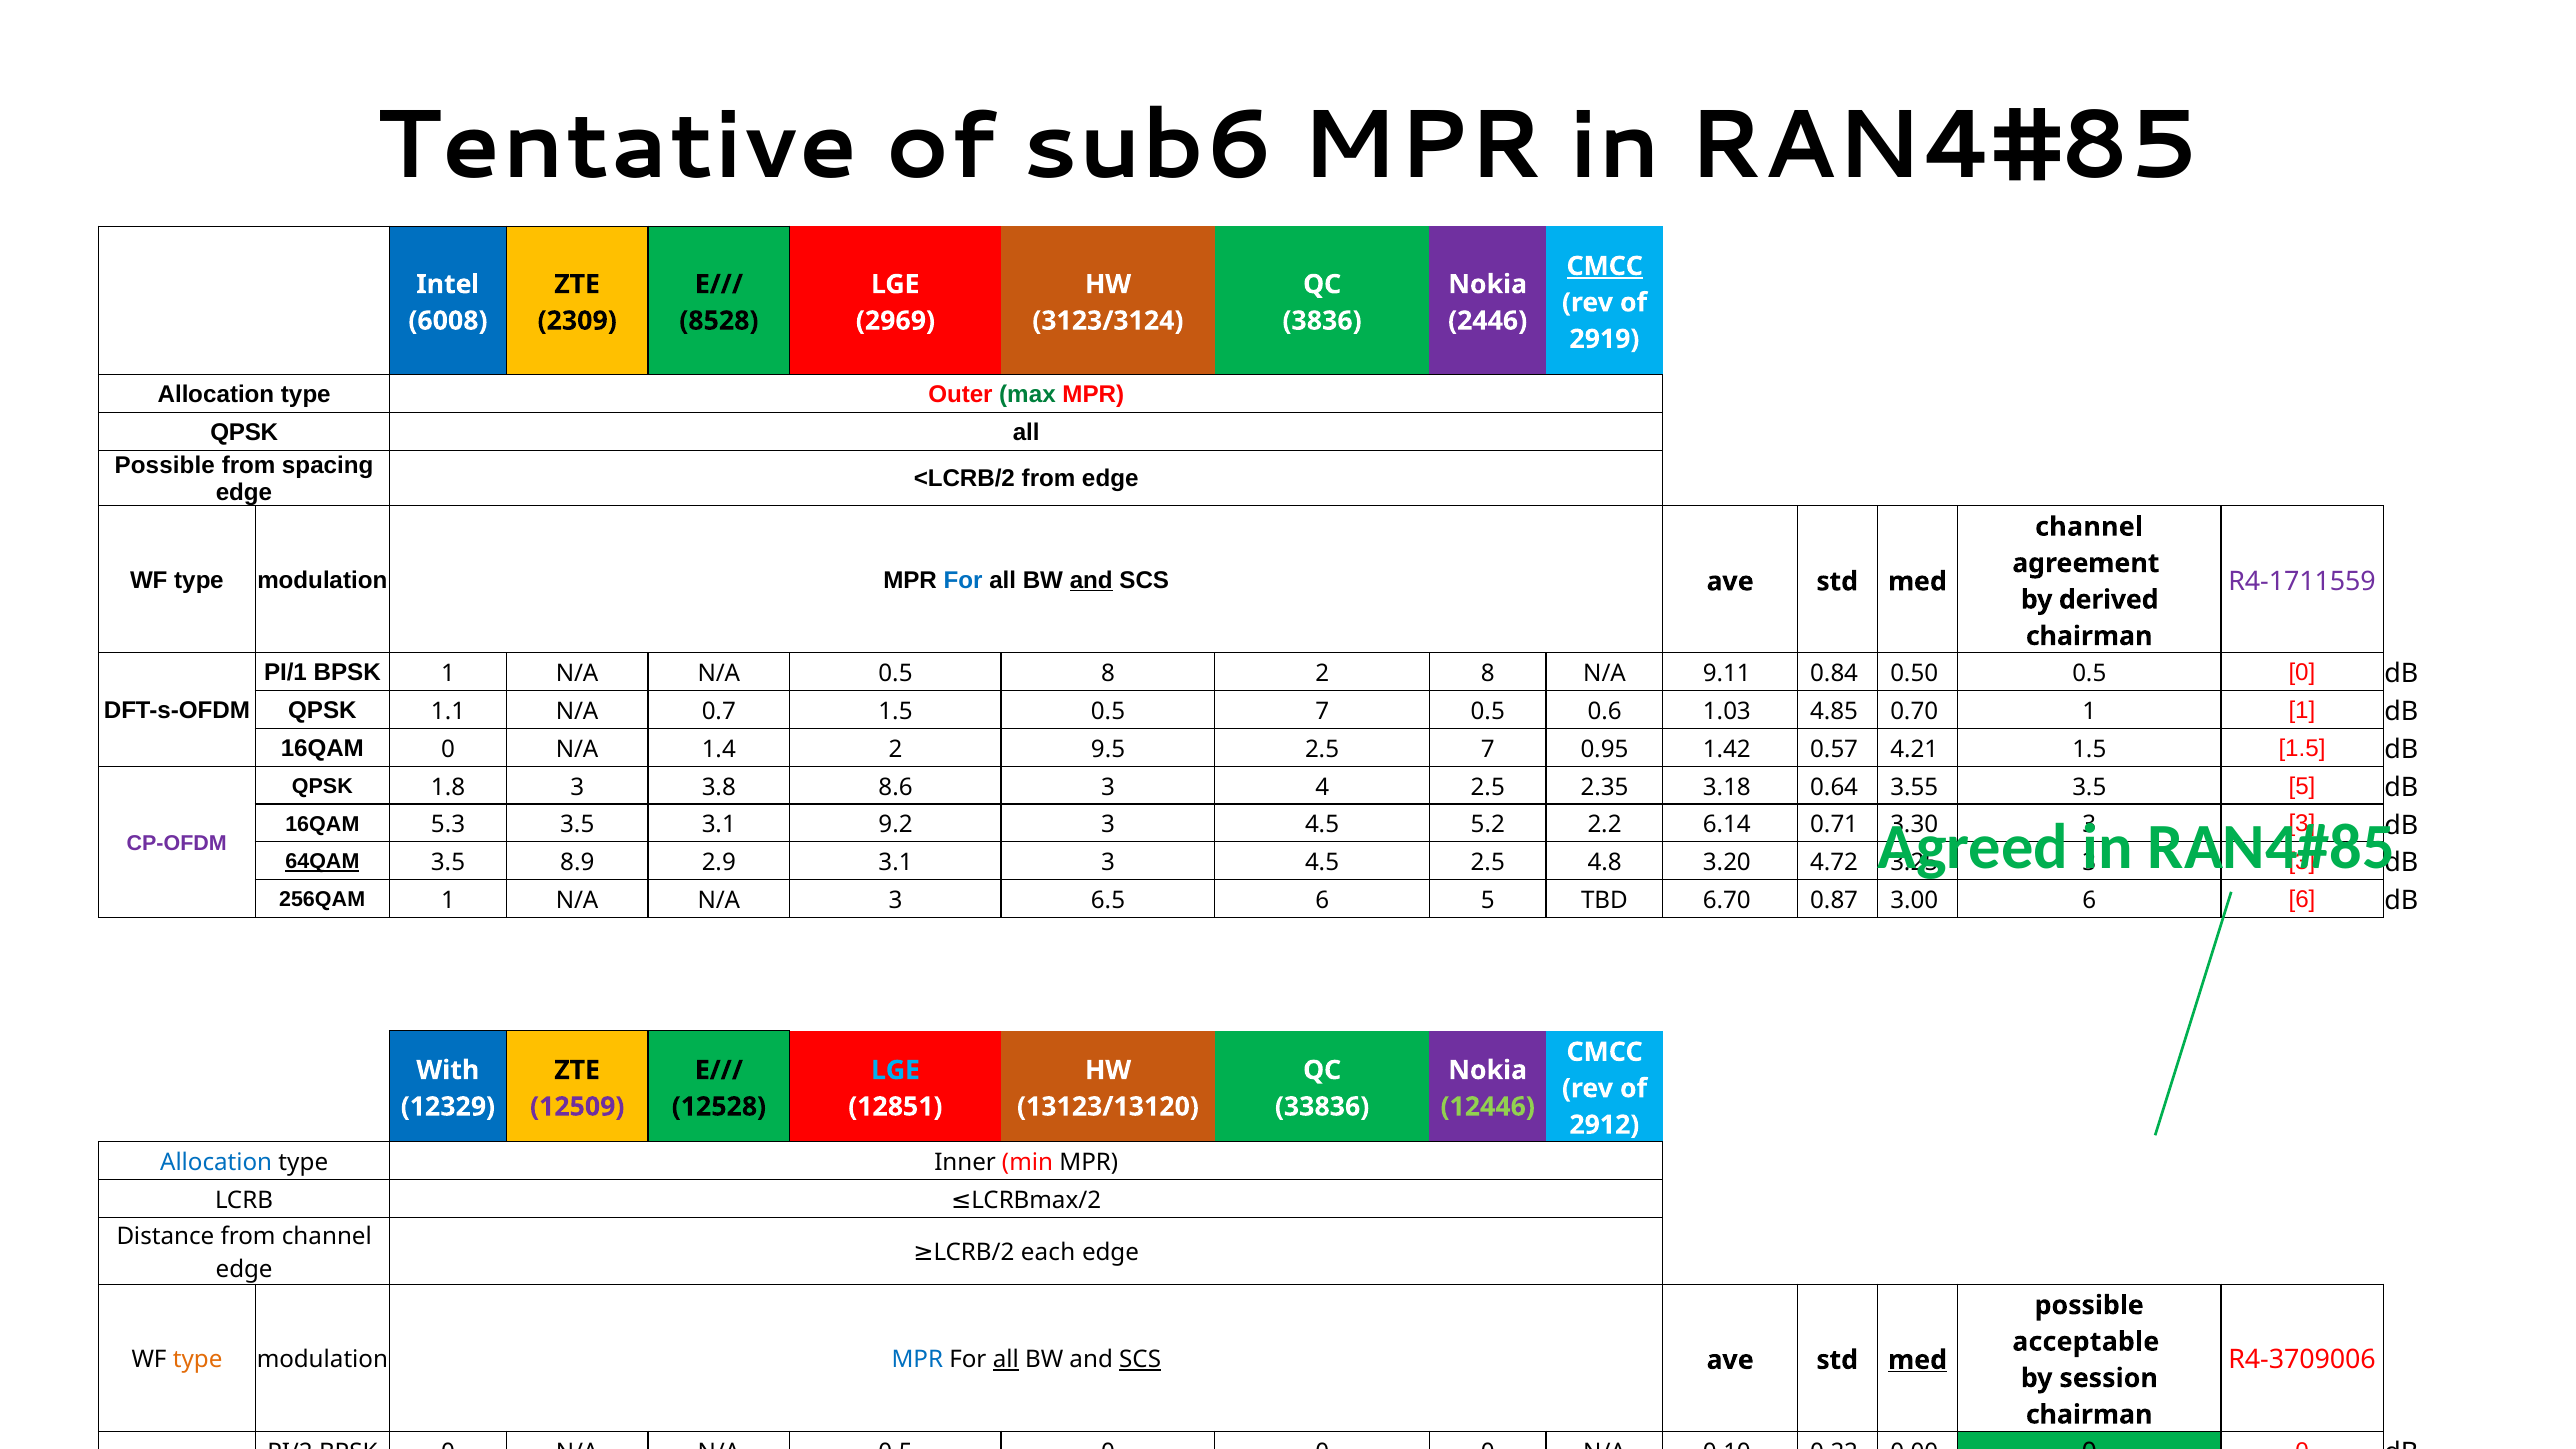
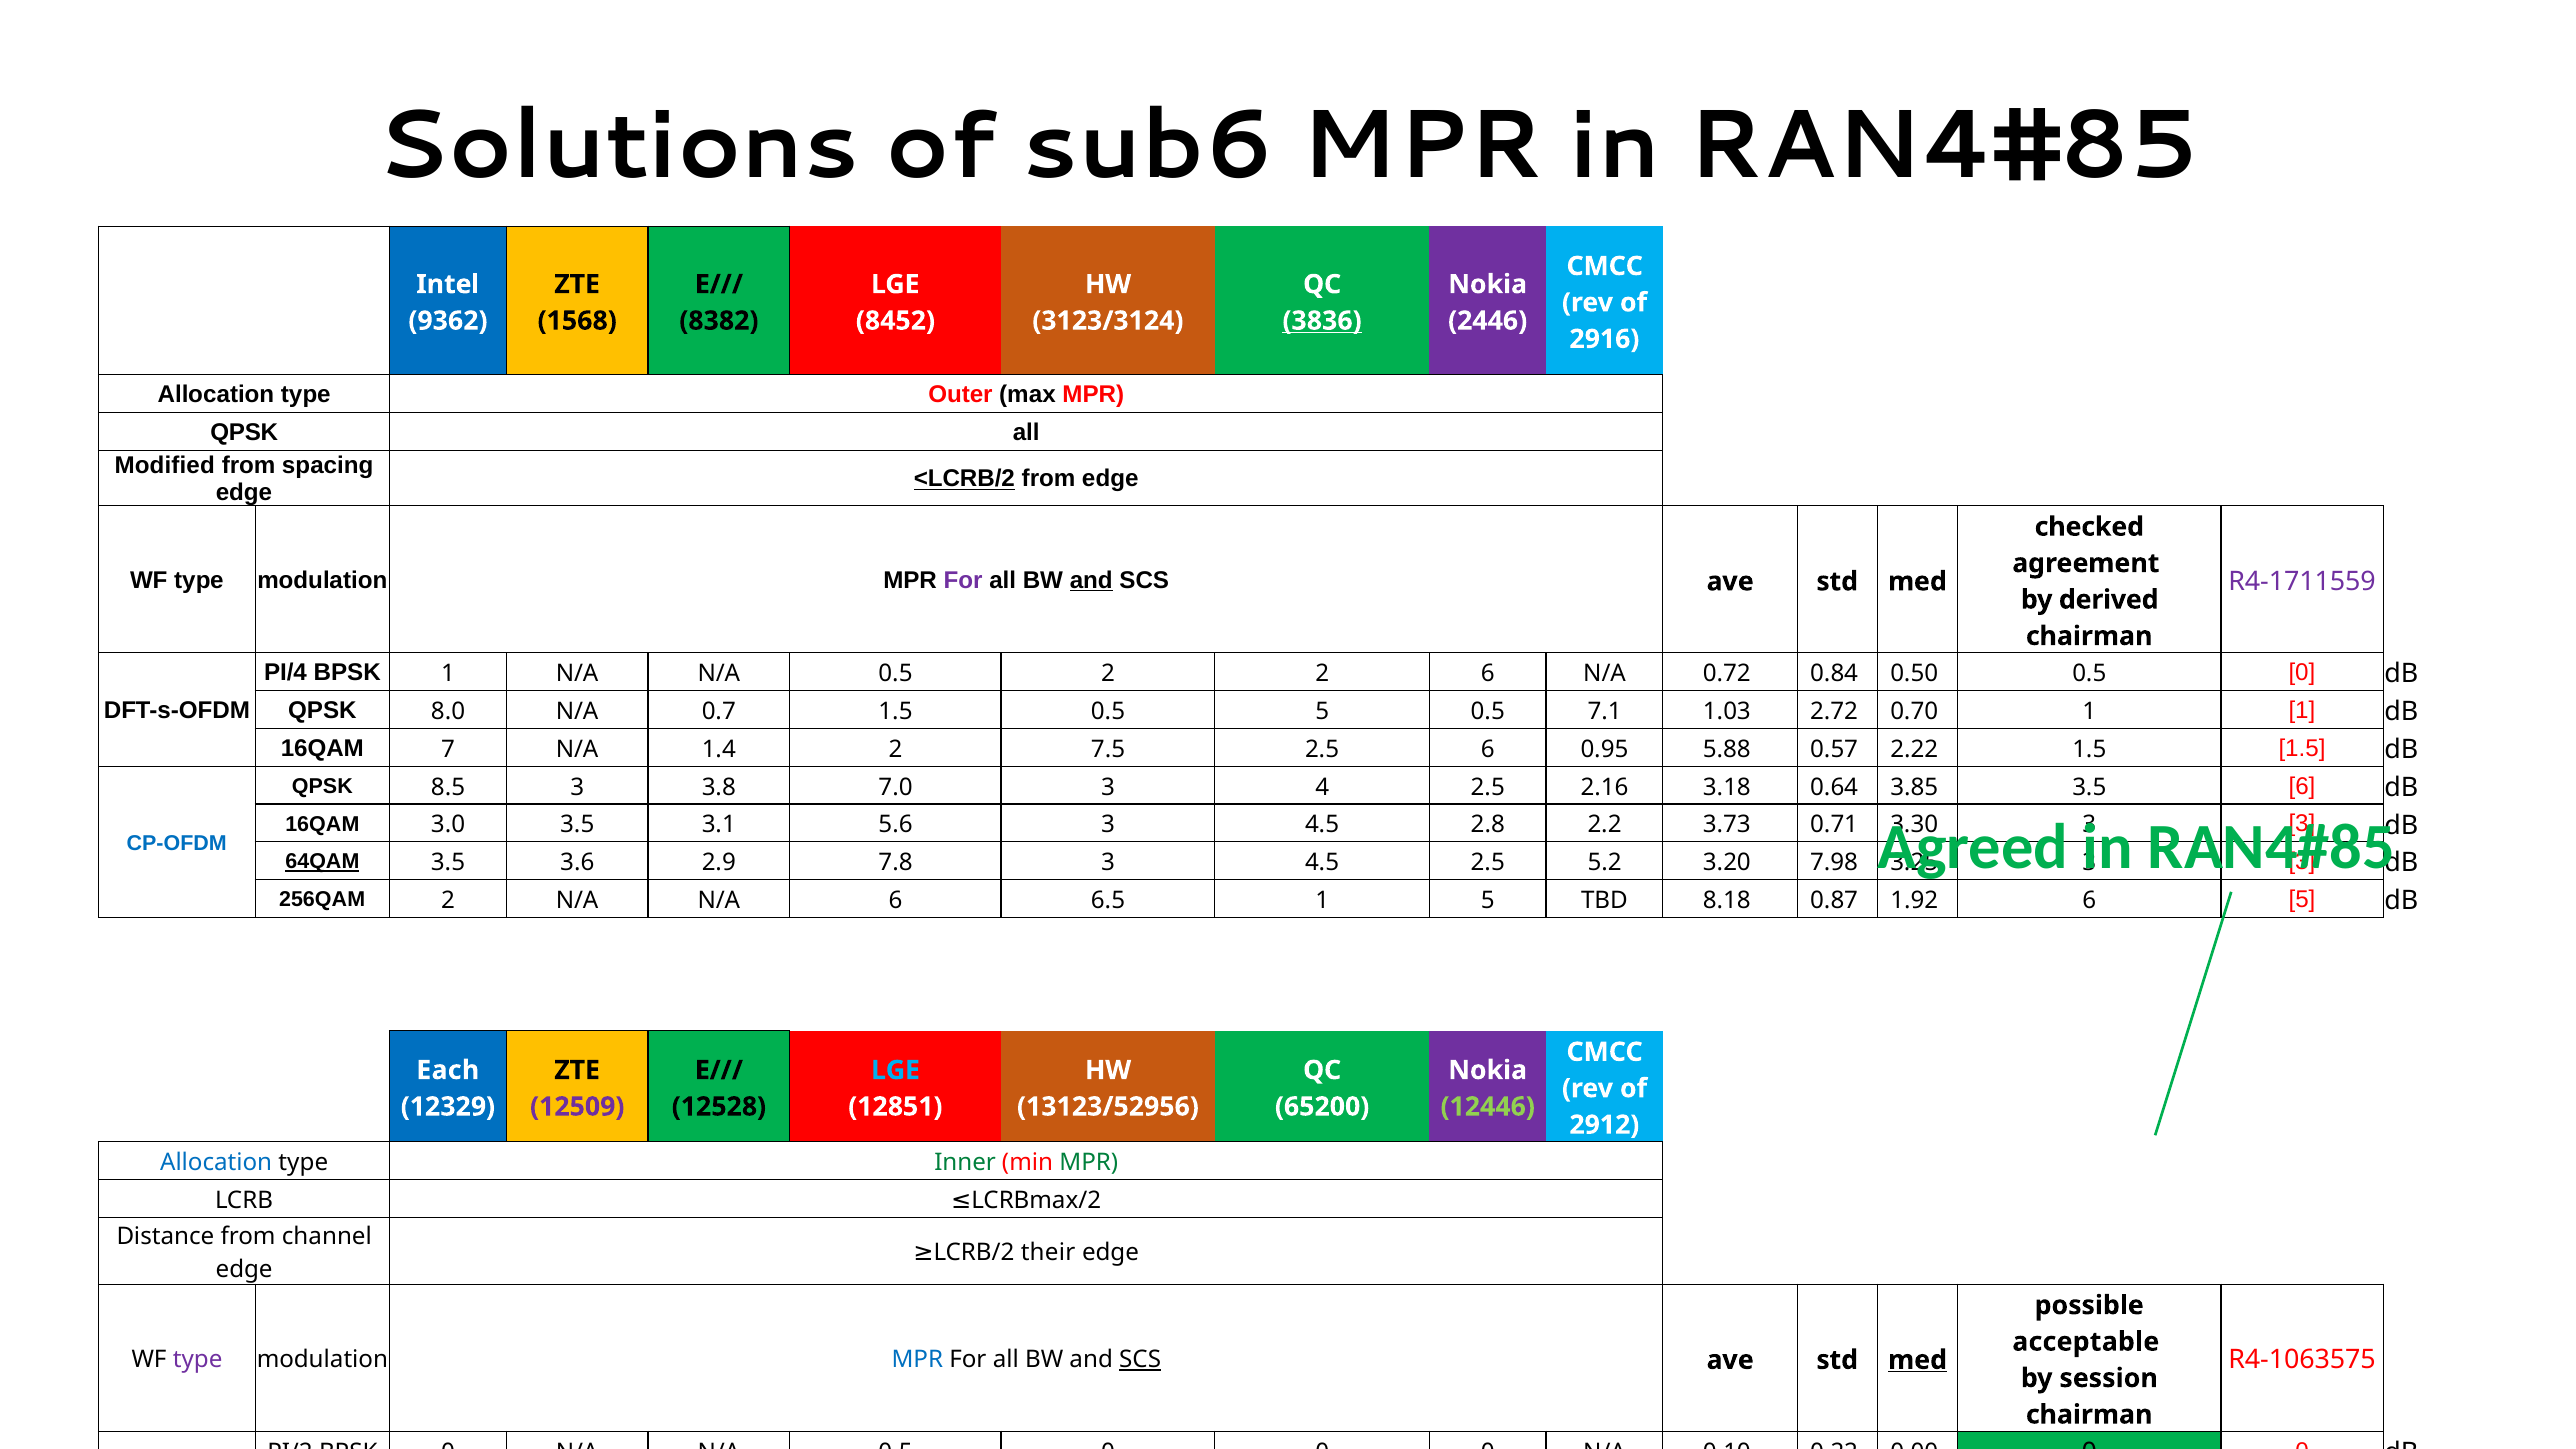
Tentative: Tentative -> Solutions (618, 145)
CMCC underline: present -> none (1605, 266)
6008: 6008 -> 9362 (448, 321)
2309: 2309 -> 1568 (577, 321)
8528: 8528 -> 8382 (719, 321)
2969: 2969 -> 8452 (895, 321)
3836 underline: none -> present (1322, 321)
2919: 2919 -> 2916 (1604, 339)
max colour: green -> black (1027, 395)
Possible: Possible -> Modified (165, 465)
<LCRB/2 underline: none -> present (964, 479)
channel: channel -> checked (2089, 527)
For colour: blue -> purple (963, 580)
PI/1: PI/1 -> PI/4 (285, 673)
0.5 8: 8 -> 2 (1108, 674)
2 8: 8 -> 6 (1488, 674)
9.11: 9.11 -> 0.72 (1727, 674)
1.1: 1.1 -> 8.0 (448, 712)
0.5 7: 7 -> 5 (1322, 712)
0.6: 0.6 -> 7.1 (1605, 712)
4.85: 4.85 -> 2.72 (1834, 712)
16QAM 0: 0 -> 7 (448, 749)
9.5: 9.5 -> 7.5 (1108, 749)
2.5 7: 7 -> 6 (1488, 749)
1.42: 1.42 -> 5.88 (1727, 749)
4.21: 4.21 -> 2.22 (1914, 749)
1.8: 1.8 -> 8.5 (448, 787)
8.6: 8.6 -> 7.0 (896, 787)
2.35: 2.35 -> 2.16 (1605, 787)
3.55: 3.55 -> 3.85 (1914, 787)
3.5 5: 5 -> 6 (2302, 786)
5.3: 5.3 -> 3.0 (448, 825)
9.2: 9.2 -> 5.6 (896, 825)
5.2: 5.2 -> 2.8 (1488, 825)
6.14: 6.14 -> 3.73 (1727, 825)
CP-OFDM colour: purple -> blue (177, 843)
8.9: 8.9 -> 3.6 (577, 863)
2.9 3.1: 3.1 -> 7.8 (896, 863)
4.8: 4.8 -> 5.2 (1605, 863)
4.72: 4.72 -> 7.98 (1834, 863)
256QAM 1: 1 -> 2 (448, 901)
N/A 3: 3 -> 6 (895, 901)
6.5 6: 6 -> 1 (1322, 901)
6.70: 6.70 -> 8.18 (1727, 901)
0.87 3.00: 3.00 -> 1.92 (1914, 901)
6 6: 6 -> 5 (2302, 900)
With: With -> Each (448, 1070)
13123/13120: 13123/13120 -> 13123/52956 (1108, 1107)
33836: 33836 -> 65200 (1322, 1107)
Inner colour: black -> green (965, 1162)
MPR colour: black -> green (1089, 1162)
each: each -> their (1048, 1253)
R4-3709006: R4-3709006 -> R4-1063575 (2302, 1360)
type colour: orange -> purple (198, 1360)
all underline: present -> none (1006, 1360)
